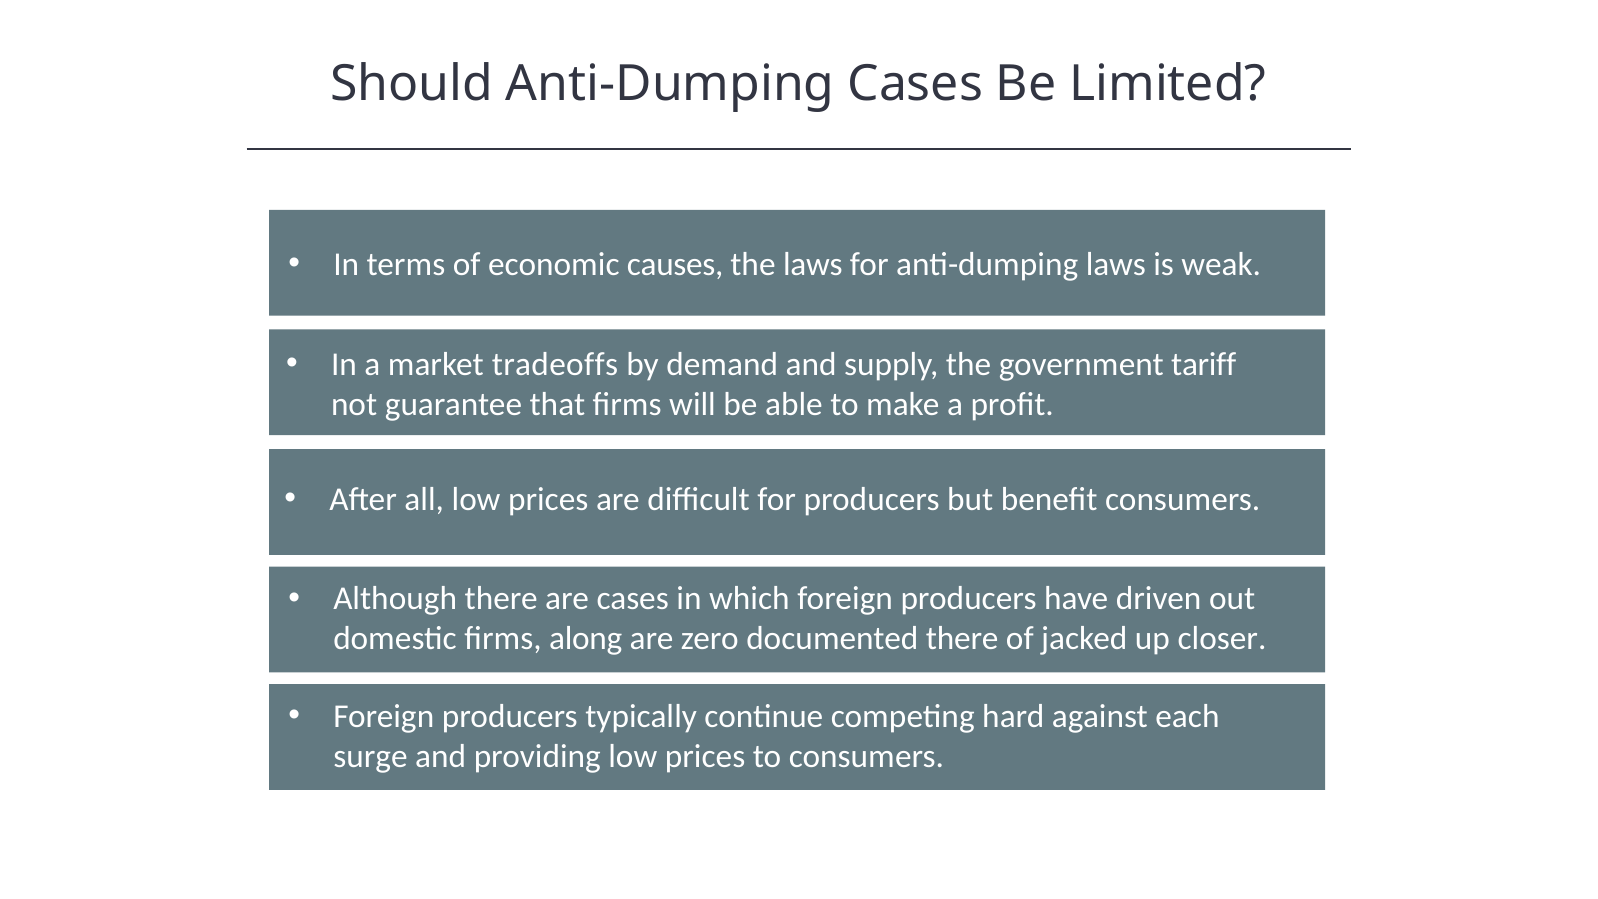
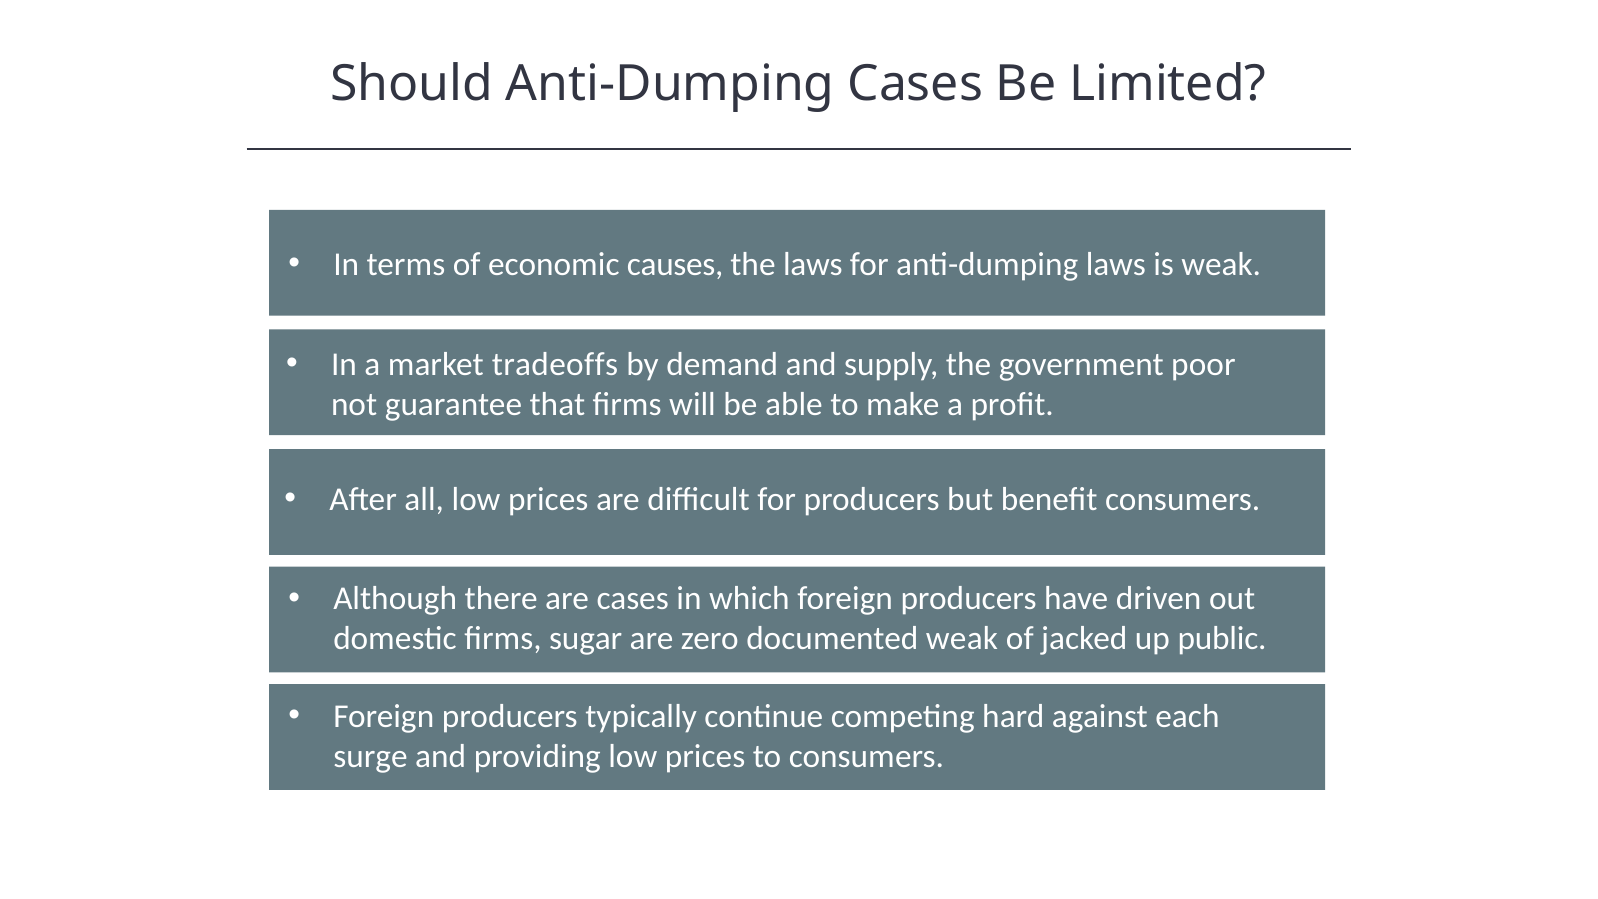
tariff: tariff -> poor (1203, 364)
along: along -> sugar (586, 639)
documented there: there -> weak (962, 639)
closer: closer -> public (1222, 639)
